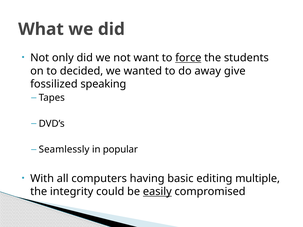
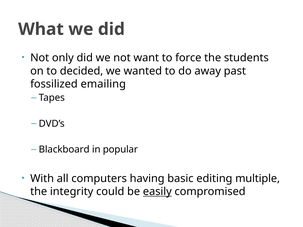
force underline: present -> none (188, 58)
give: give -> past (235, 71)
speaking: speaking -> emailing (103, 84)
Seamlessly: Seamlessly -> Blackboard (64, 150)
